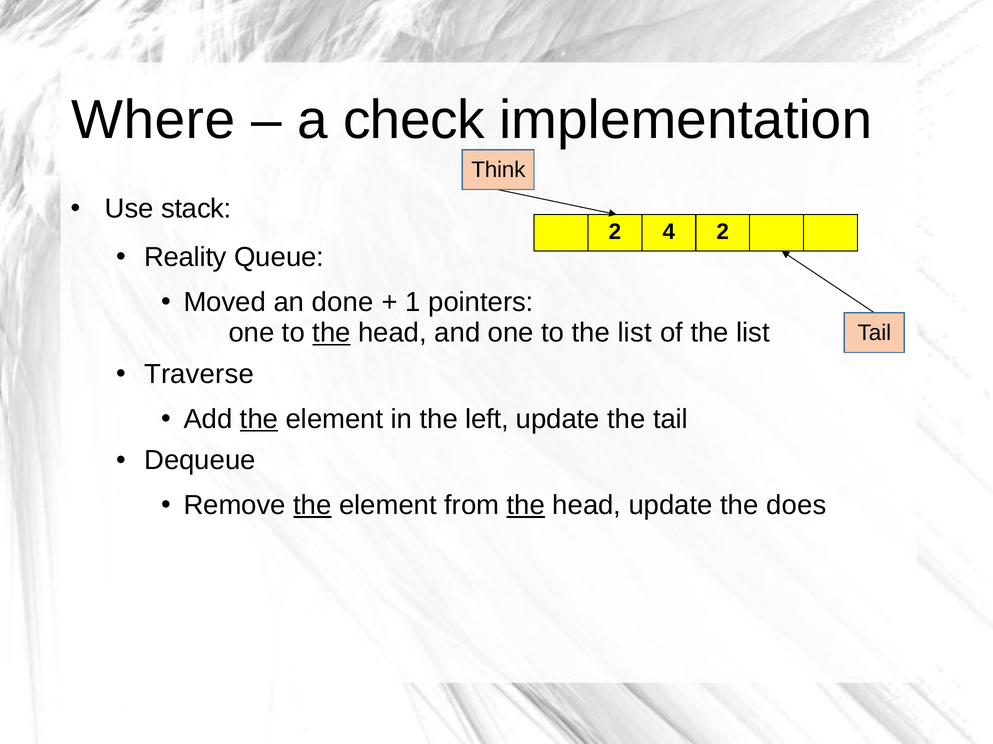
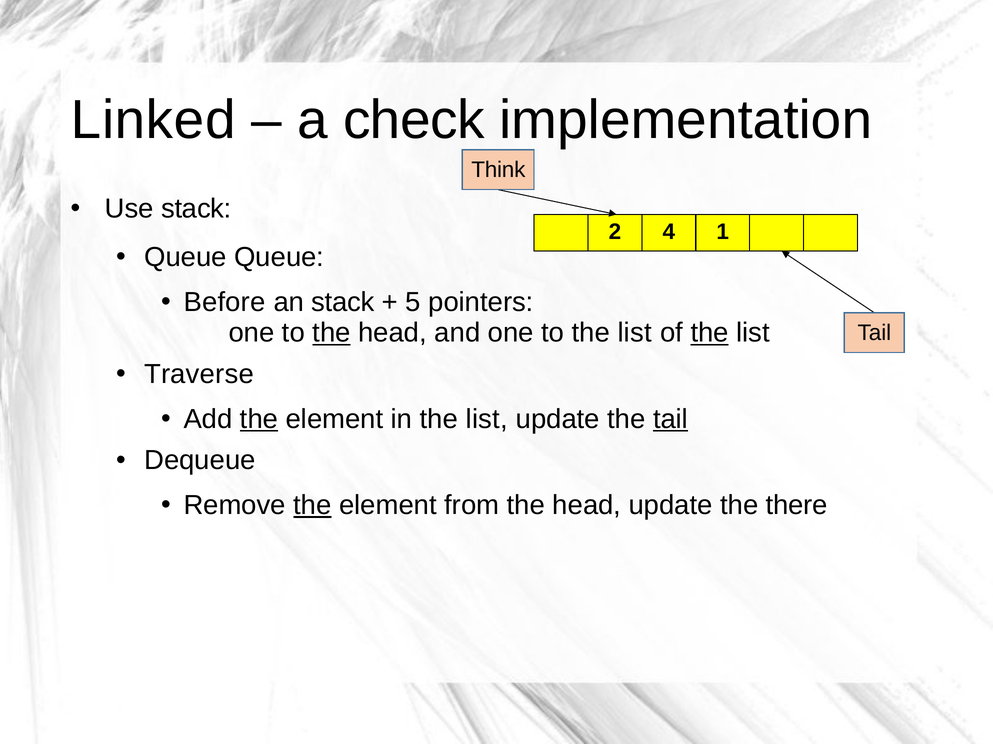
Where: Where -> Linked (153, 120)
4 2: 2 -> 1 (723, 232)
Reality: Reality -> Queue (185, 257)
Moved: Moved -> Before (225, 302)
an done: done -> stack (343, 302)
1: 1 -> 5 (413, 302)
the underline: none -> present (710, 333)
in the left: left -> list (487, 419)
tail underline: none -> present (671, 419)
the underline: present -> none (526, 506)
does: does -> there (797, 506)
